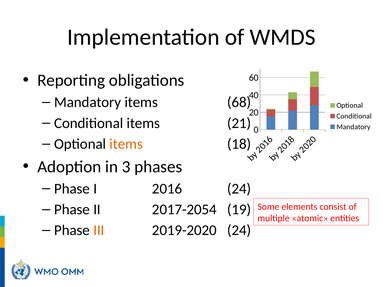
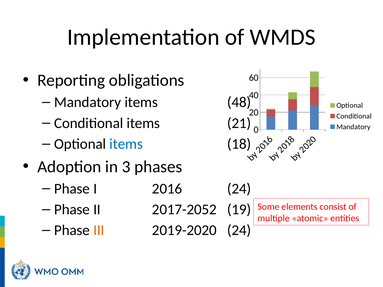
68: 68 -> 48 (239, 102)
items colour: orange -> blue (126, 144)
2017-2054: 2017-2054 -> 2017-2052 (184, 210)
